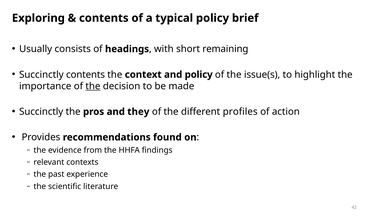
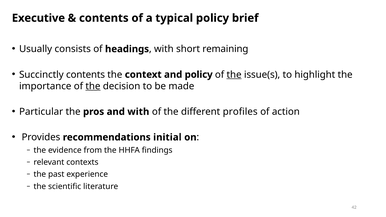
Exploring: Exploring -> Executive (38, 18)
the underline: none -> present (234, 75)
Succinctly: Succinctly -> Particular (41, 112)
and they: they -> with (138, 112)
found: found -> initial (167, 137)
